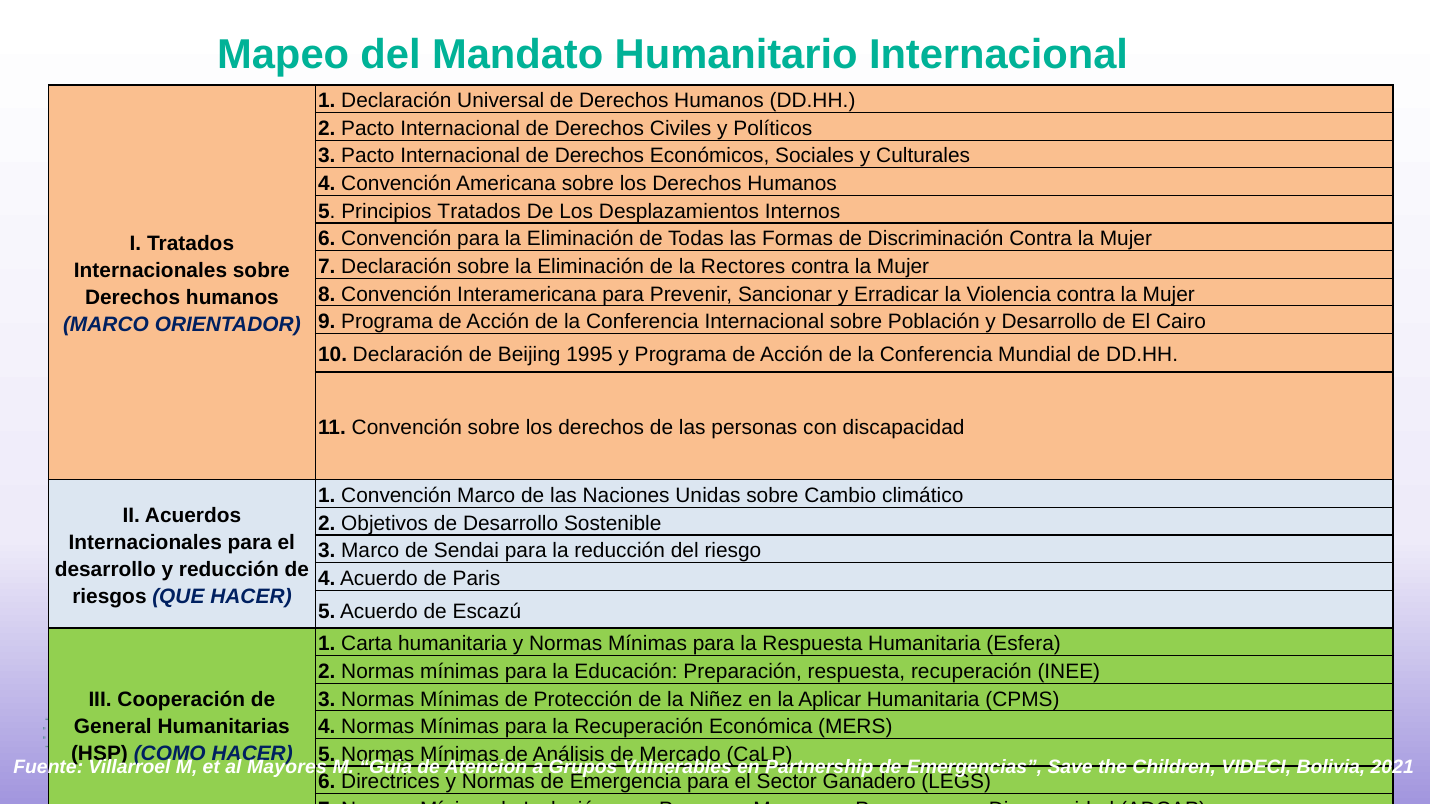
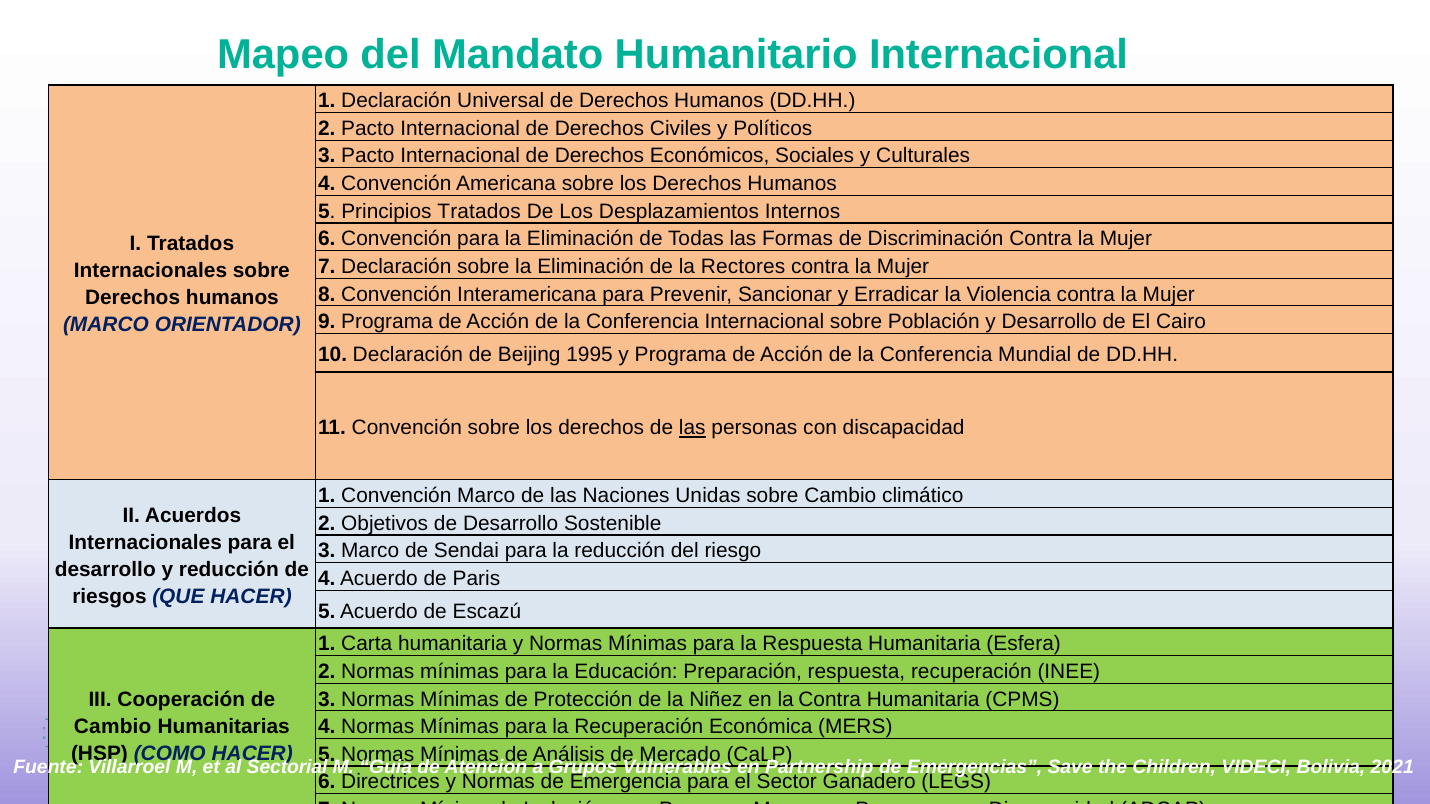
las underline: none -> present (692, 428)
la Aplicar: Aplicar -> Contra (830, 699)
General: General -> Cambio (113, 727)
al Mayores: Mayores -> Sectorial (287, 768)
